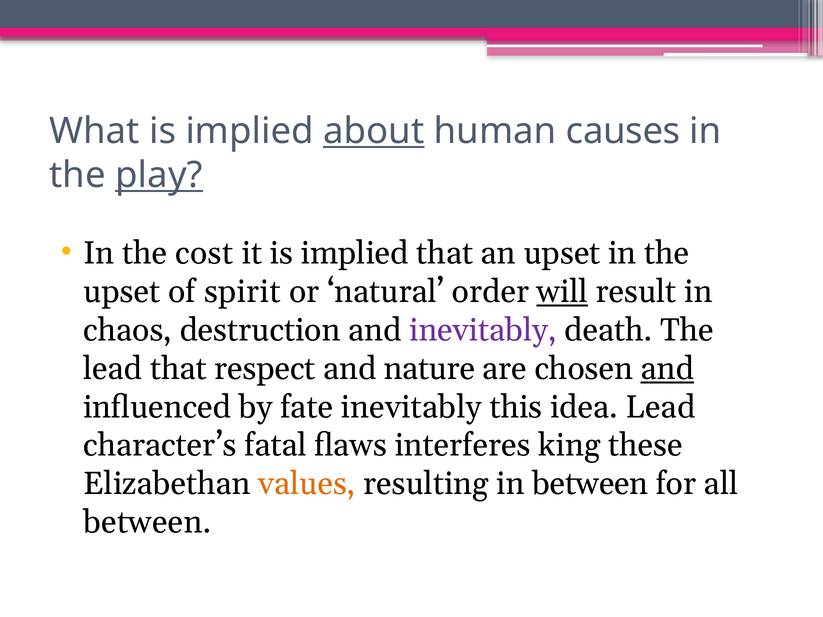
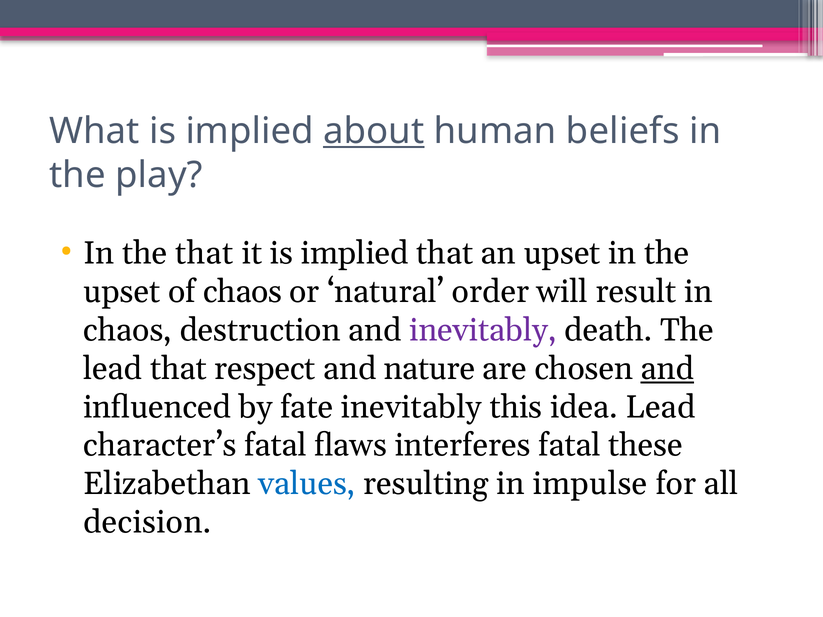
causes: causes -> beliefs (623, 131)
play underline: present -> none (159, 175)
the cost: cost -> that (204, 253)
of spirit: spirit -> chaos (243, 292)
will underline: present -> none (562, 292)
interferes king: king -> fatal (569, 446)
values colour: orange -> blue (307, 484)
in between: between -> impulse (590, 484)
between: between -> decision (147, 522)
